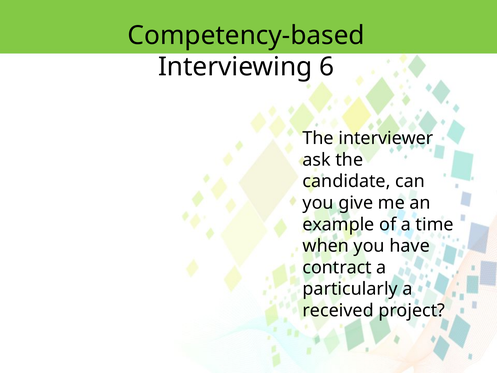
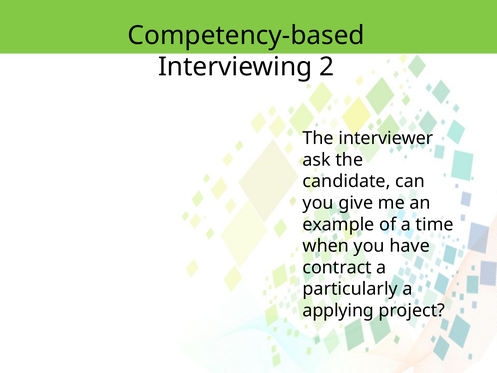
6: 6 -> 2 (327, 67)
received: received -> applying (338, 310)
